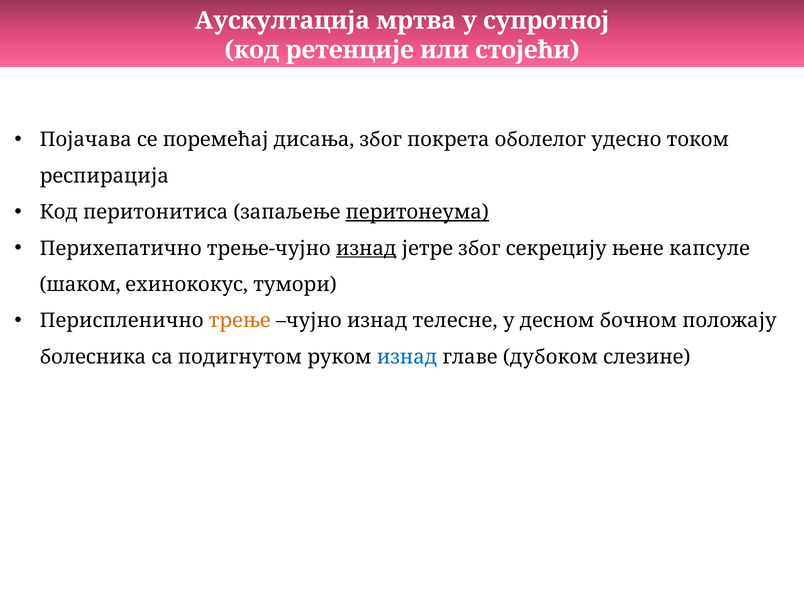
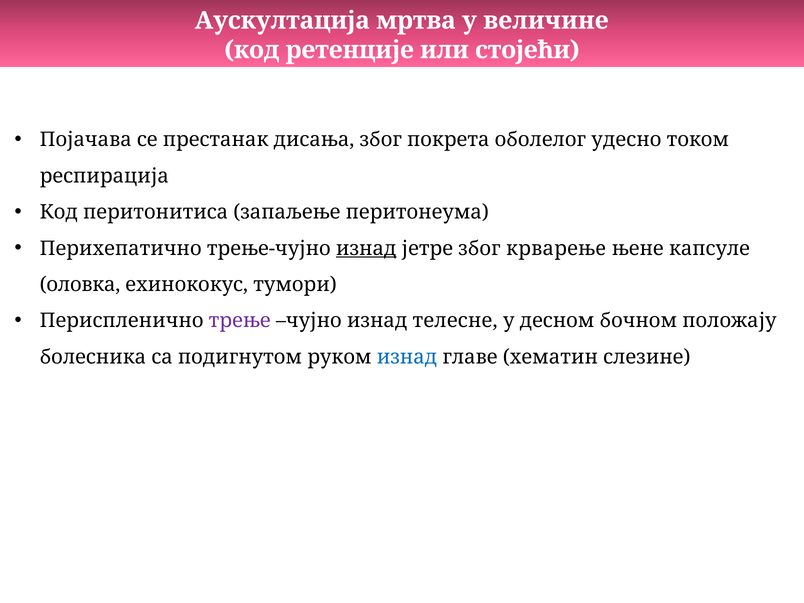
супротној: супротној -> величине (546, 21)
поремећај: поремећај -> престанак (216, 140)
перитонеума underline: present -> none (417, 212)
секрецију: секрецију -> крварењe (556, 248)
шаком: шаком -> оловка (80, 285)
трење colour: orange -> purple (240, 321)
дубоком: дубоком -> хематин (550, 357)
